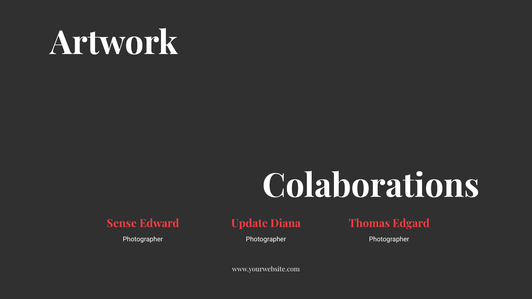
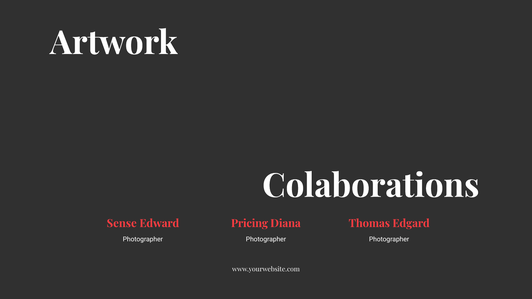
Update: Update -> Pricing (250, 224)
